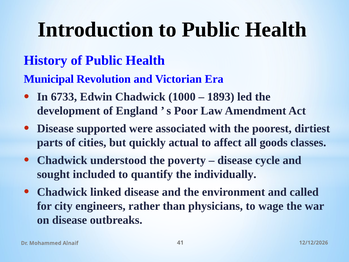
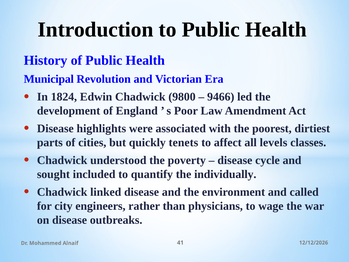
6733: 6733 -> 1824 (64, 97)
1000: 1000 -> 9800 (182, 97)
1893: 1893 -> 9466 (221, 97)
supported: supported -> highlights (101, 128)
actual: actual -> tenets (183, 142)
goods: goods -> levels (274, 142)
